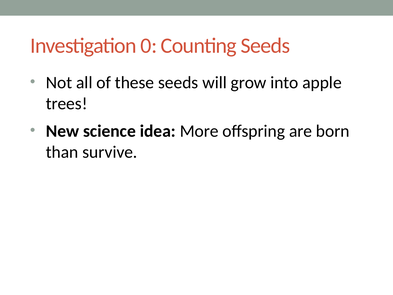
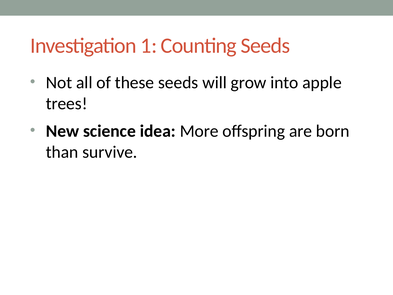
0: 0 -> 1 (149, 46)
